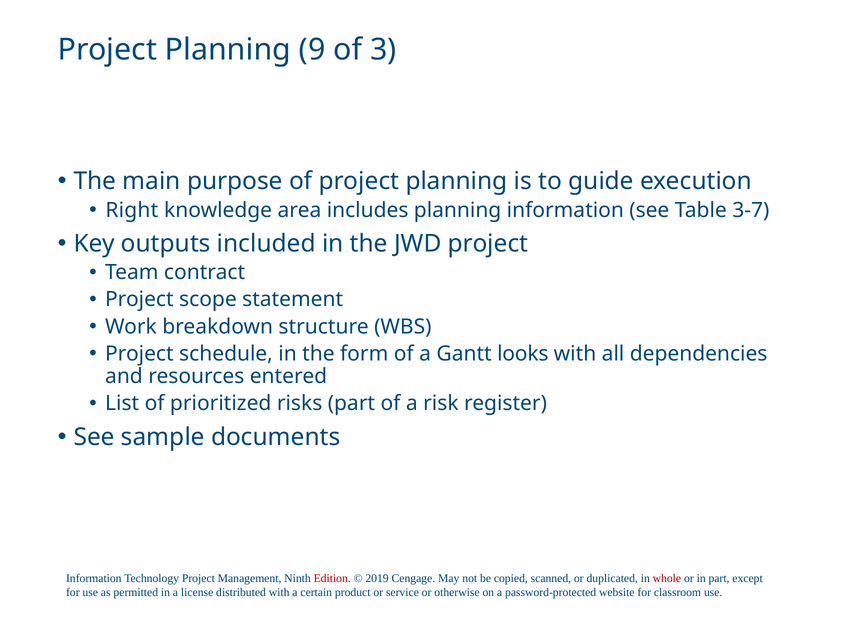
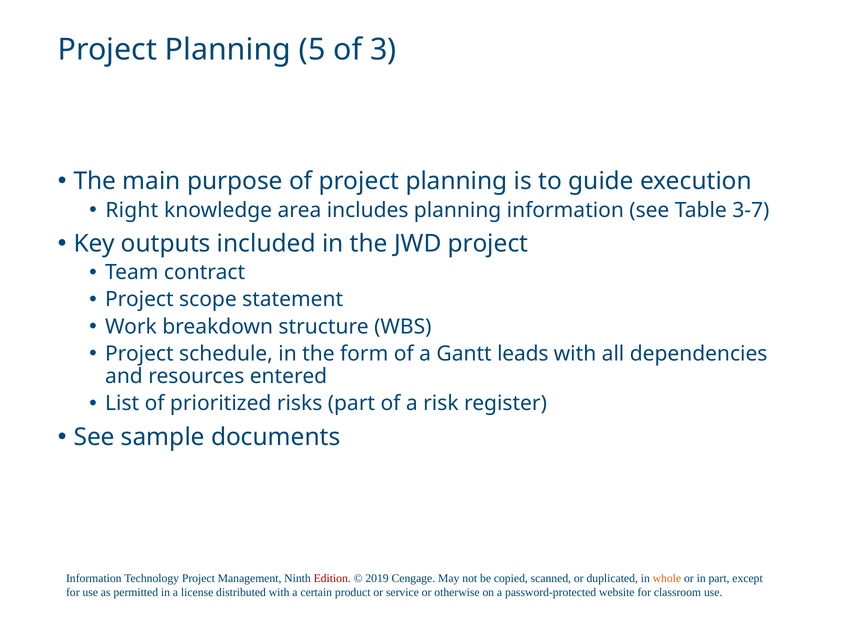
9: 9 -> 5 (312, 50)
looks: looks -> leads (523, 354)
whole colour: red -> orange (667, 578)
